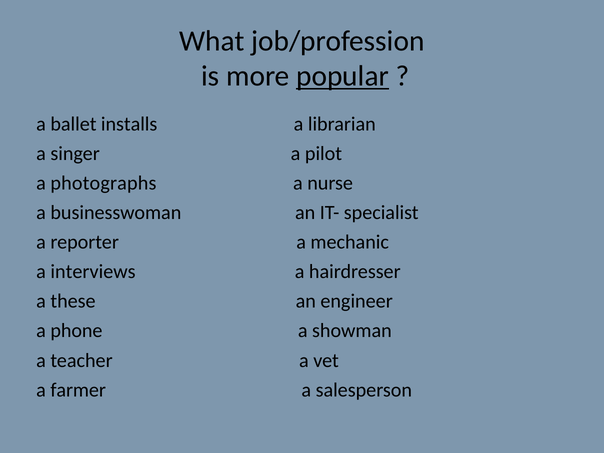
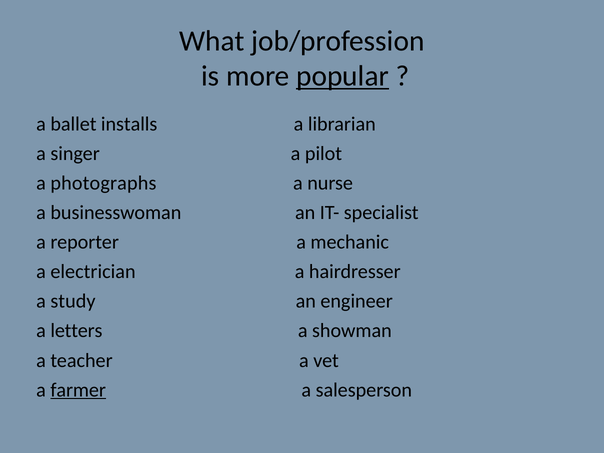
interviews: interviews -> electrician (93, 272)
these: these -> study (73, 301)
phone: phone -> letters (76, 331)
farmer underline: none -> present (78, 390)
